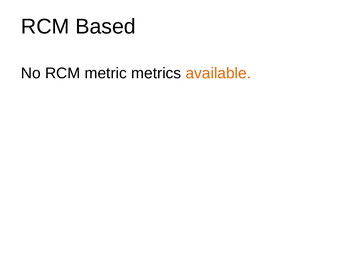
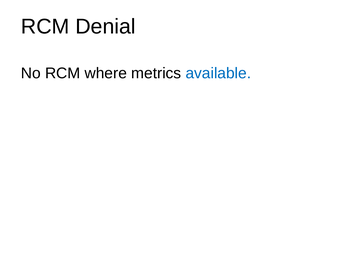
Based: Based -> Denial (106, 26)
metric: metric -> where (106, 73)
available colour: orange -> blue (218, 73)
